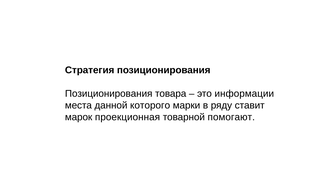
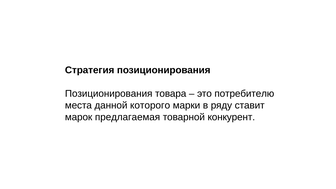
информации: информации -> потребителю (244, 94)
проекционная: проекционная -> предлагаемая (128, 117)
помогают: помогают -> конкурент (231, 117)
